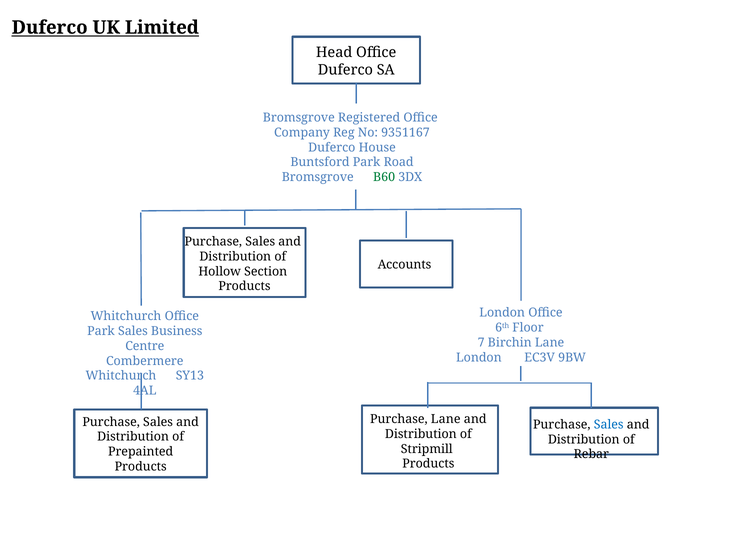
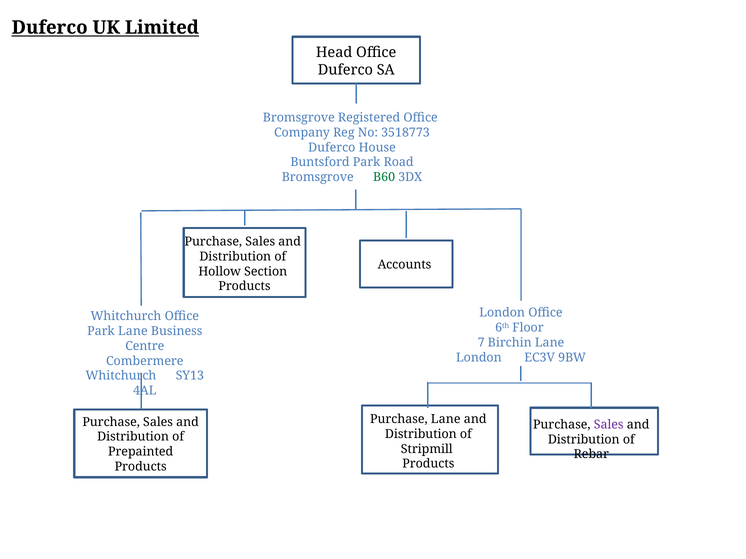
9351167: 9351167 -> 3518773 (405, 133)
Park Sales: Sales -> Lane (133, 331)
Sales colour: blue -> purple (609, 425)
